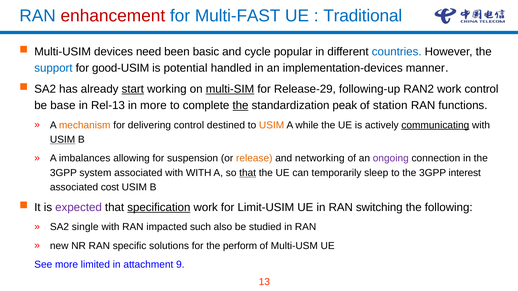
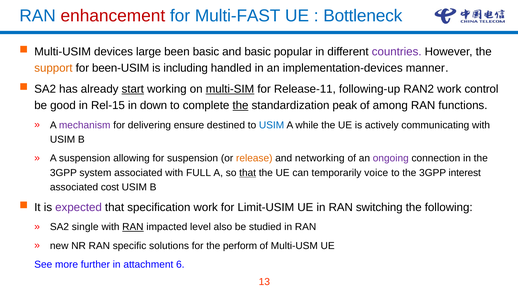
Traditional: Traditional -> Bottleneck (363, 16)
need: need -> large (149, 52)
and cycle: cycle -> basic (258, 52)
countries colour: blue -> purple (397, 52)
support colour: blue -> orange (53, 68)
good-USIM: good-USIM -> been-USIM (121, 68)
potential: potential -> including (186, 68)
Release-29: Release-29 -> Release-11 (305, 89)
base: base -> good (63, 106)
Rel-13: Rel-13 -> Rel-15 (108, 106)
in more: more -> down (154, 106)
station: station -> among (390, 106)
mechanism colour: orange -> purple (85, 125)
delivering control: control -> ensure (189, 125)
USIM colour: orange -> blue (272, 125)
communicating underline: present -> none (435, 125)
USIM underline: present -> none (63, 140)
A imbalances: imbalances -> suspension (85, 159)
with WITH: WITH -> FULL (199, 173)
sleep: sleep -> voice (376, 173)
specification underline: present -> none (159, 208)
RAN underline: none -> present (133, 227)
such: such -> level (200, 227)
limited: limited -> further (95, 265)
9: 9 -> 6 (180, 265)
